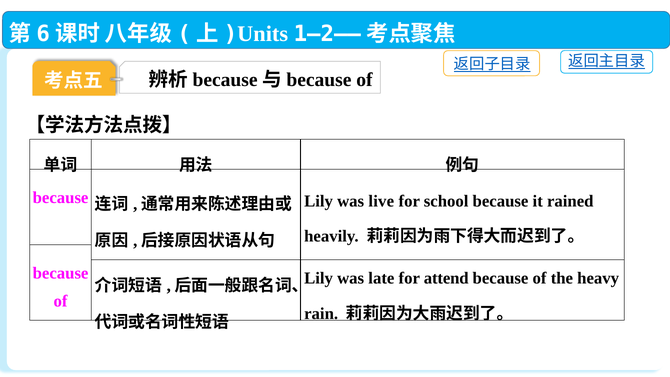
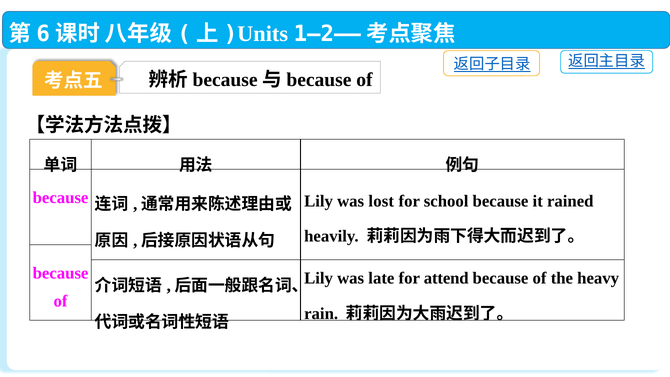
live: live -> lost (381, 201)
